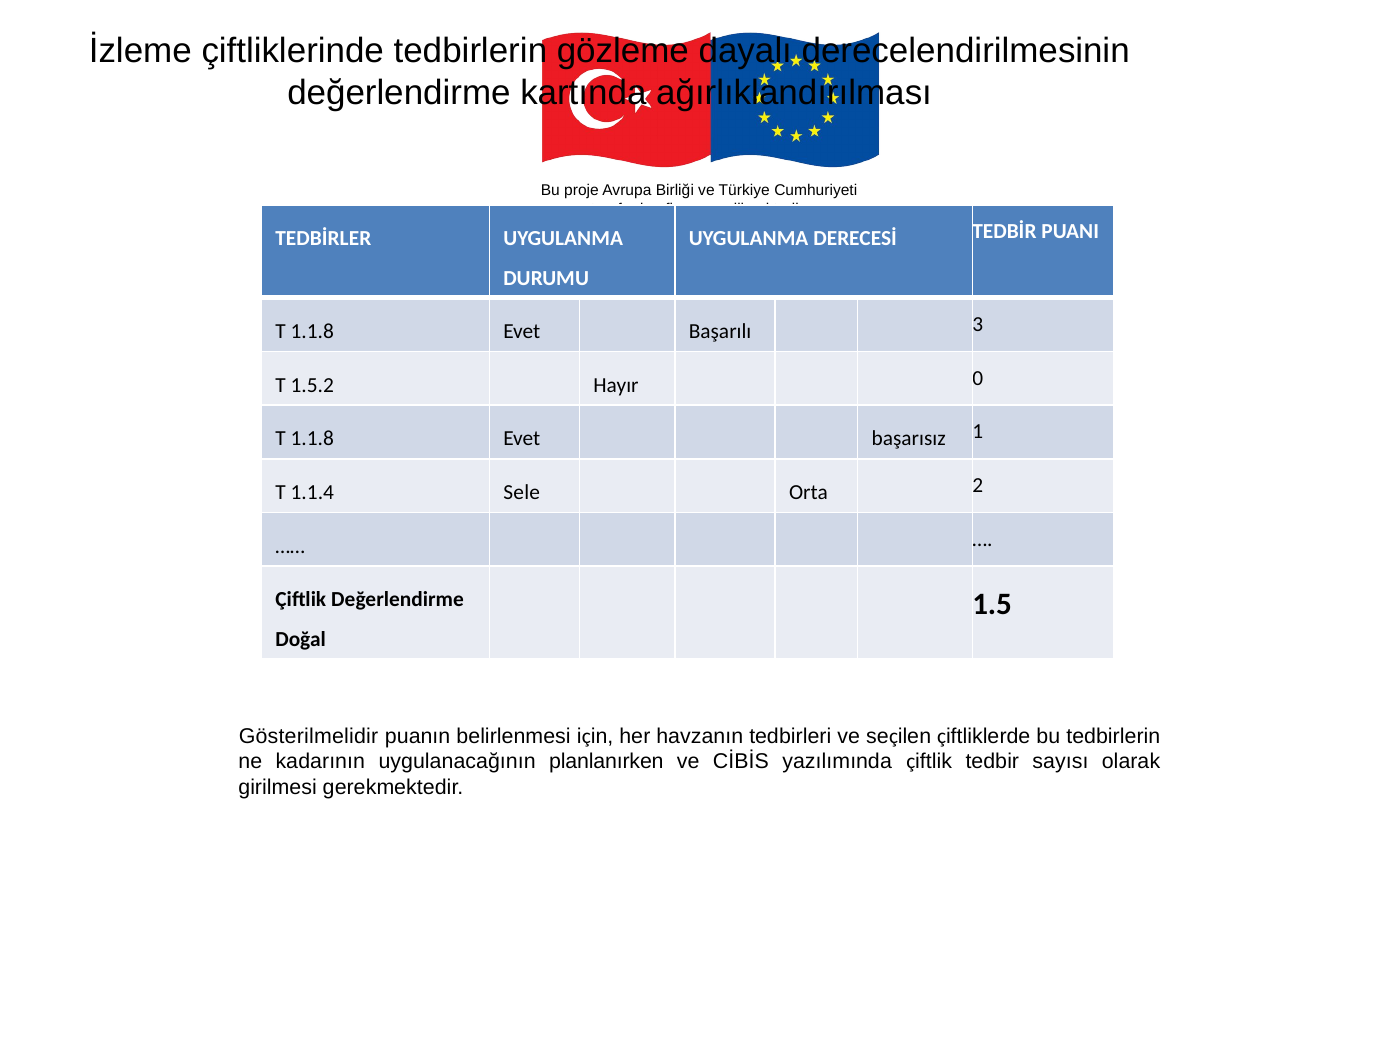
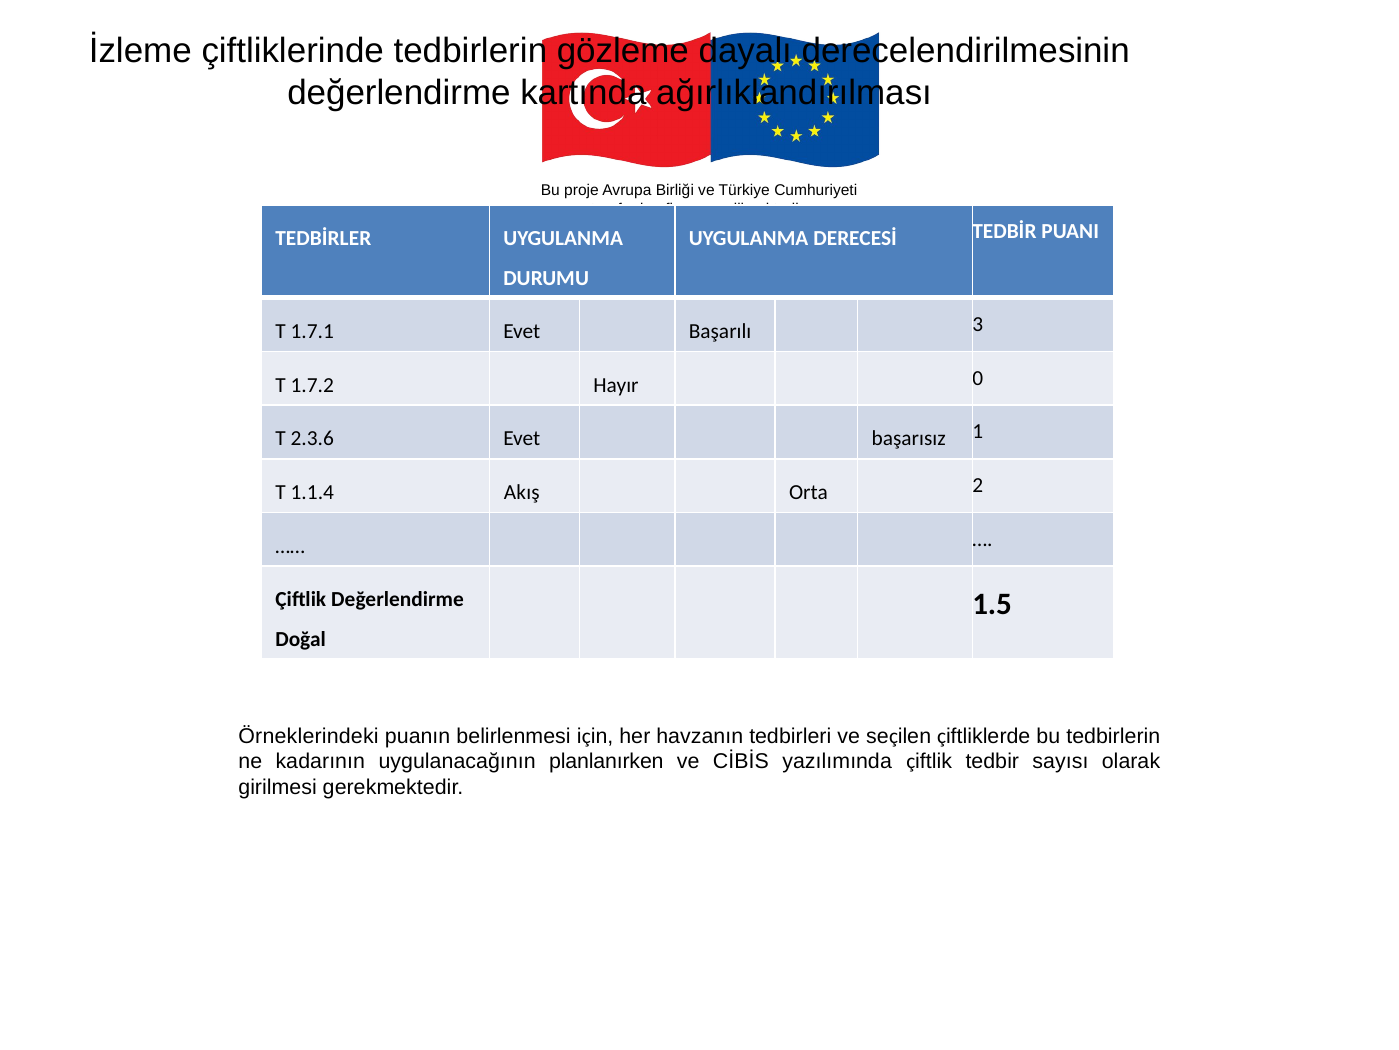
1.1.8: 1.1.8 -> 1.7.1 (312, 331)
1.5.2: 1.5.2 -> 1.7.2 (312, 385)
1.1.8: 1.1.8 -> 2.3.6 (312, 439)
Sele: Sele -> Akış (522, 492)
Gösterilmelidir: Gösterilmelidir -> Örneklerindeki (309, 736)
